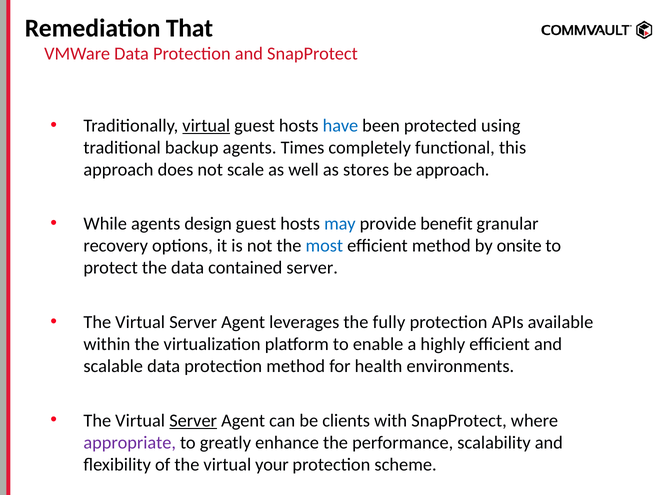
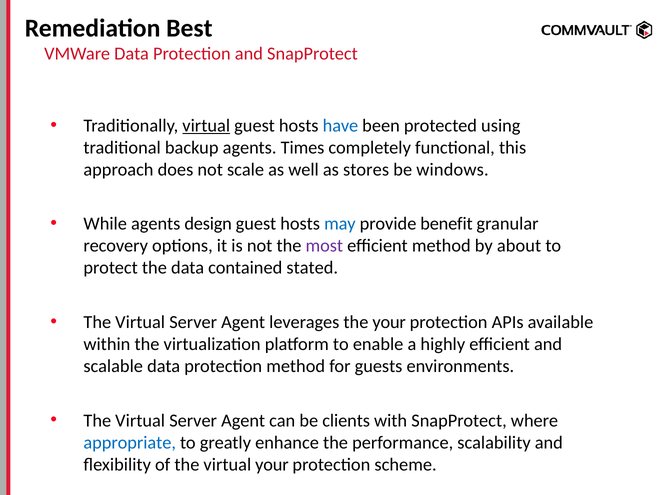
That: That -> Best (189, 28)
be approach: approach -> windows (453, 170)
most colour: blue -> purple (324, 246)
onsite: onsite -> about (519, 246)
contained server: server -> stated (312, 268)
the fully: fully -> your (389, 322)
health: health -> guests (379, 366)
Server underline: present -> none (193, 420)
appropriate colour: purple -> blue (130, 442)
